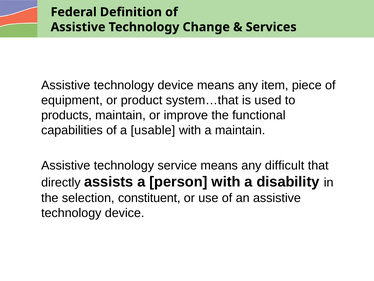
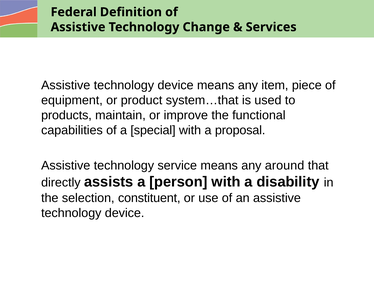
usable: usable -> special (153, 130)
a maintain: maintain -> proposal (240, 130)
difficult: difficult -> around (285, 165)
